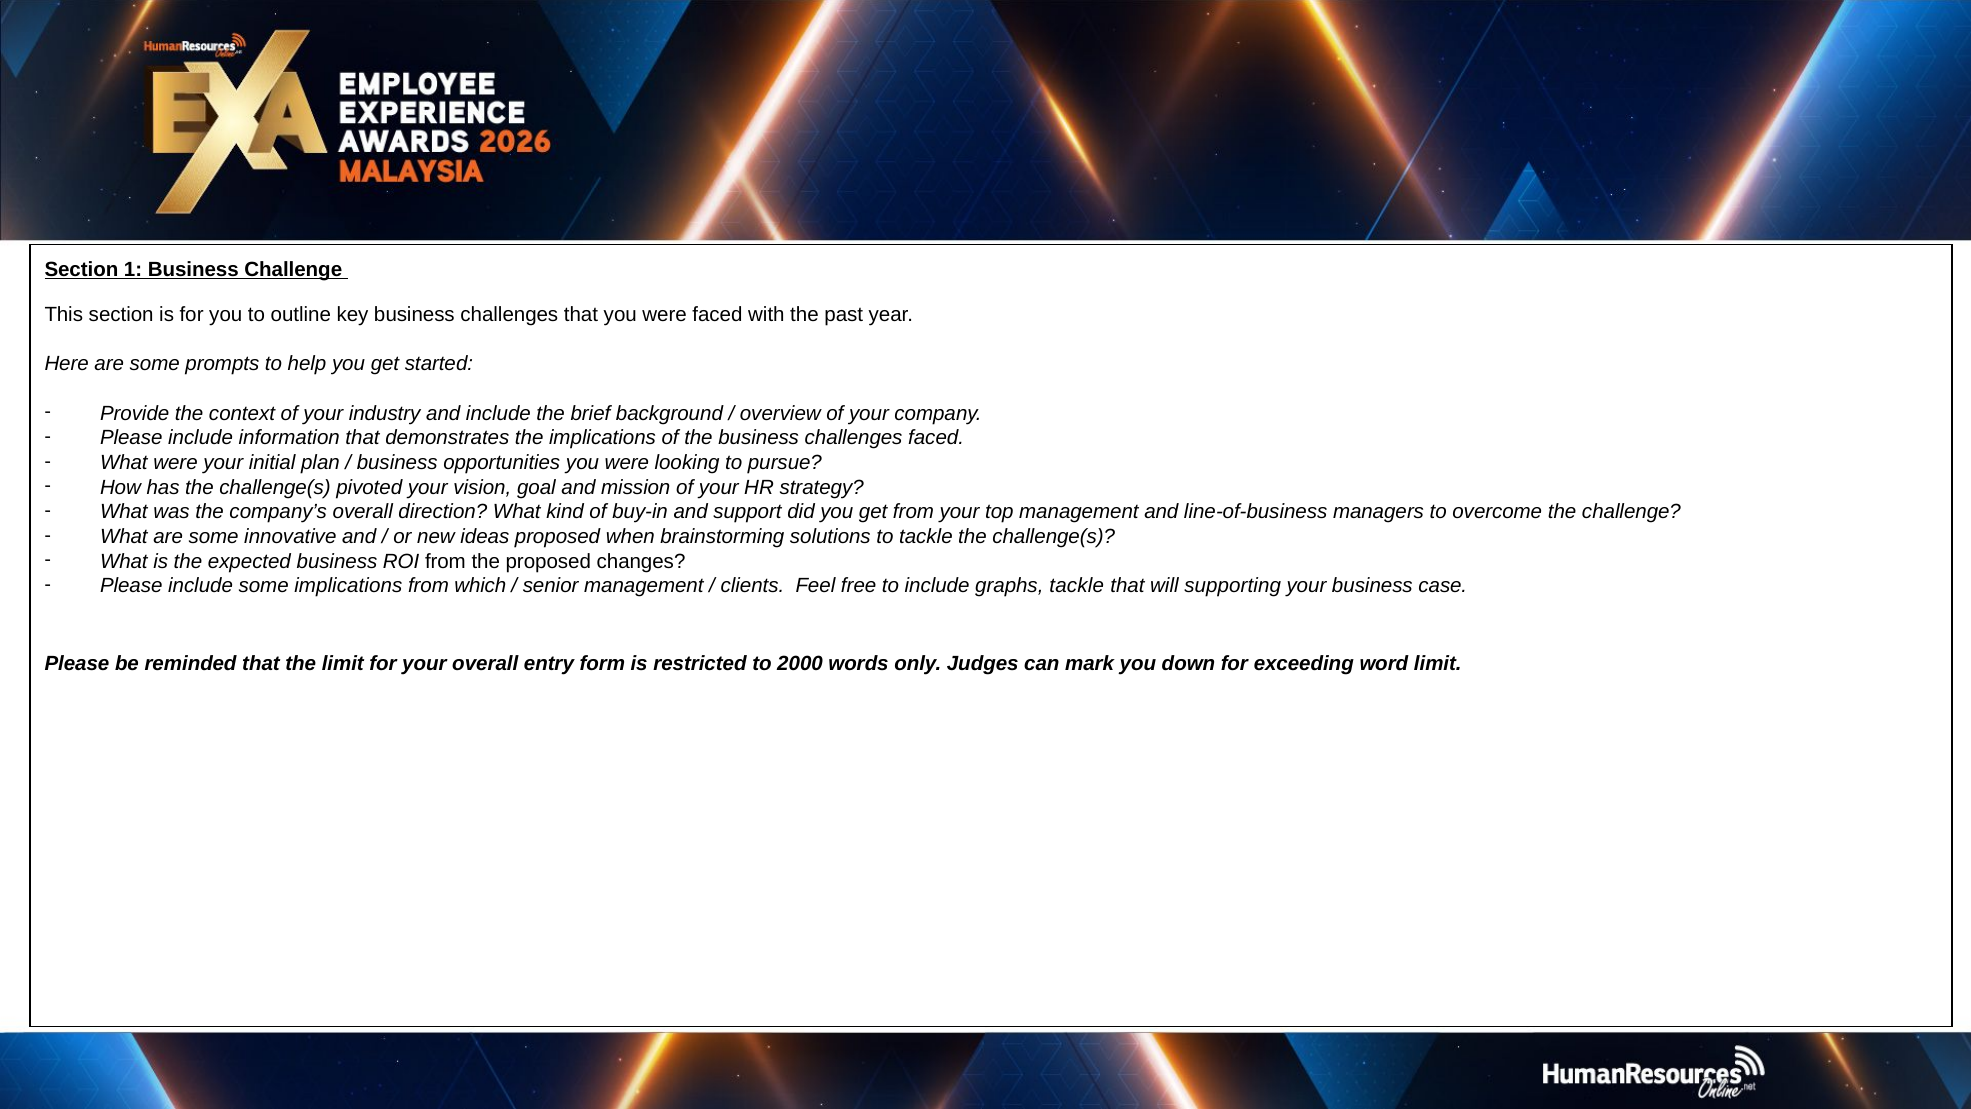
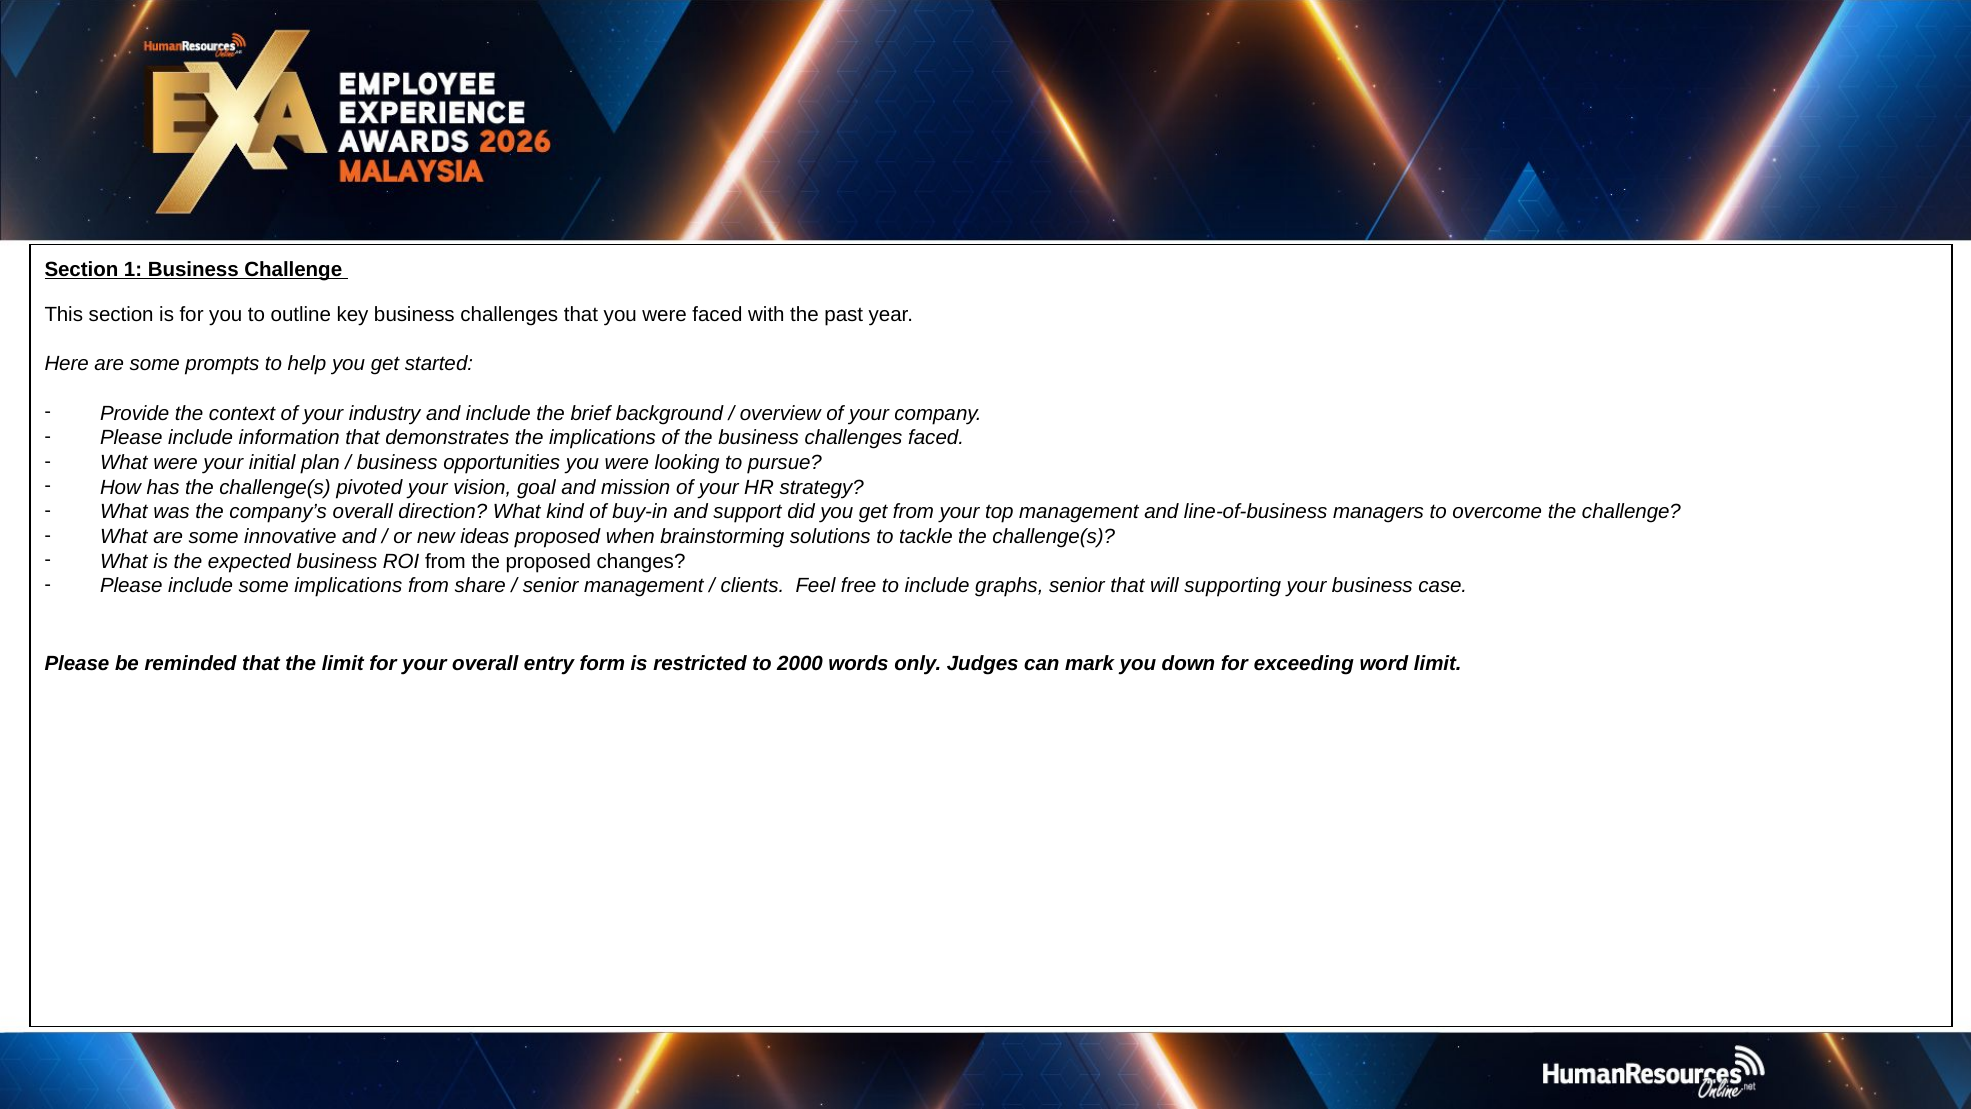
which: which -> share (480, 586)
graphs tackle: tackle -> senior (1077, 586)
